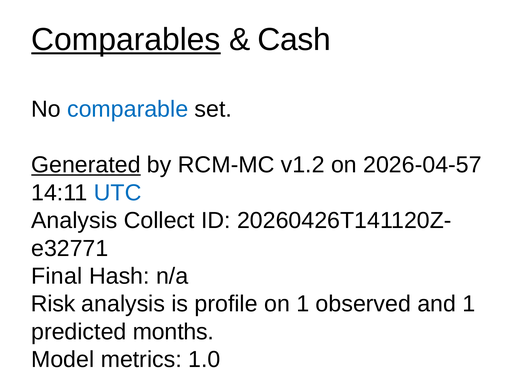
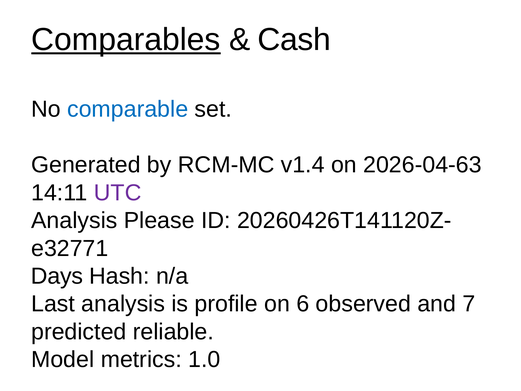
Generated underline: present -> none (86, 165)
v1.2: v1.2 -> v1.4 (303, 165)
2026-04-57: 2026-04-57 -> 2026-04-63 (422, 165)
UTC colour: blue -> purple (118, 193)
Collect: Collect -> Please (159, 220)
Final: Final -> Days (57, 276)
Risk: Risk -> Last (53, 304)
on 1: 1 -> 6 (303, 304)
and 1: 1 -> 7 (469, 304)
months: months -> reliable (173, 332)
